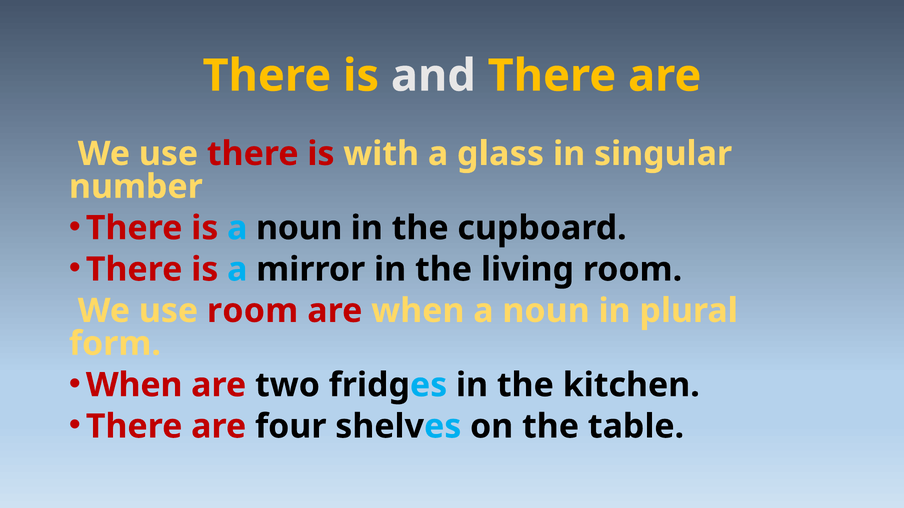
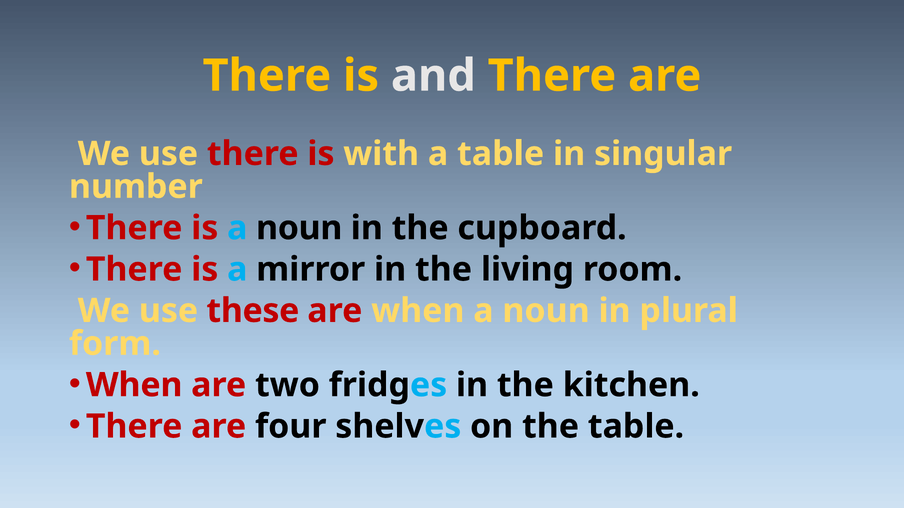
a glass: glass -> table (501, 154)
use room: room -> these (253, 311)
